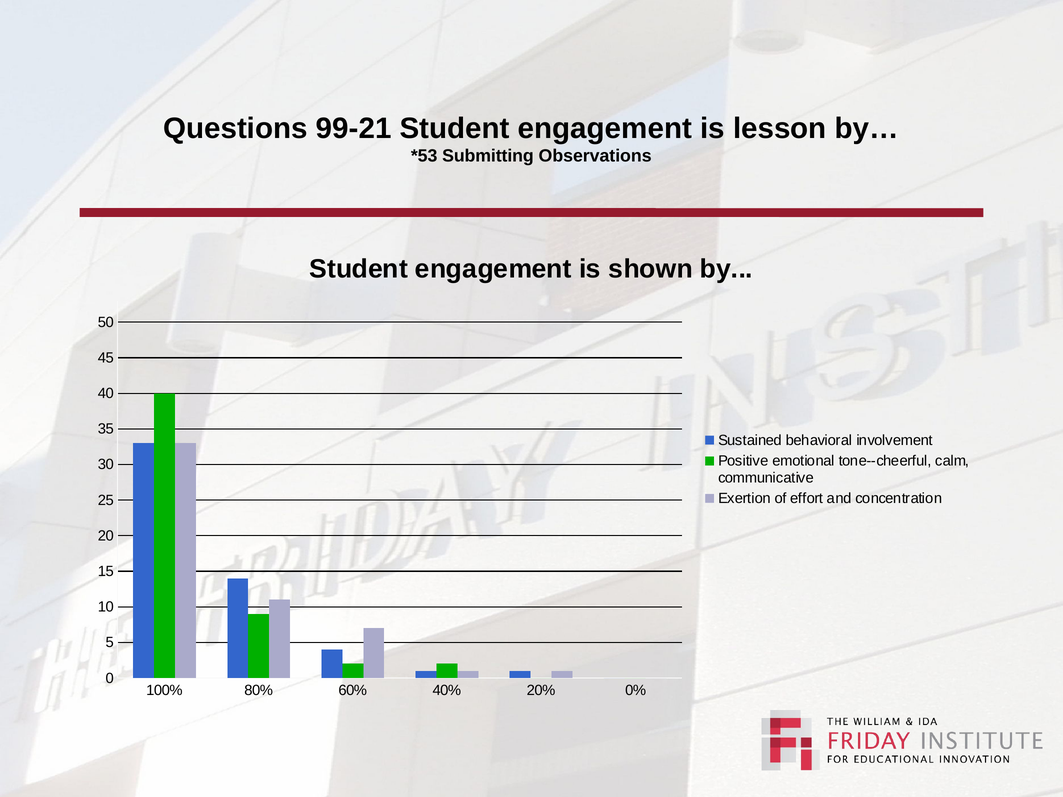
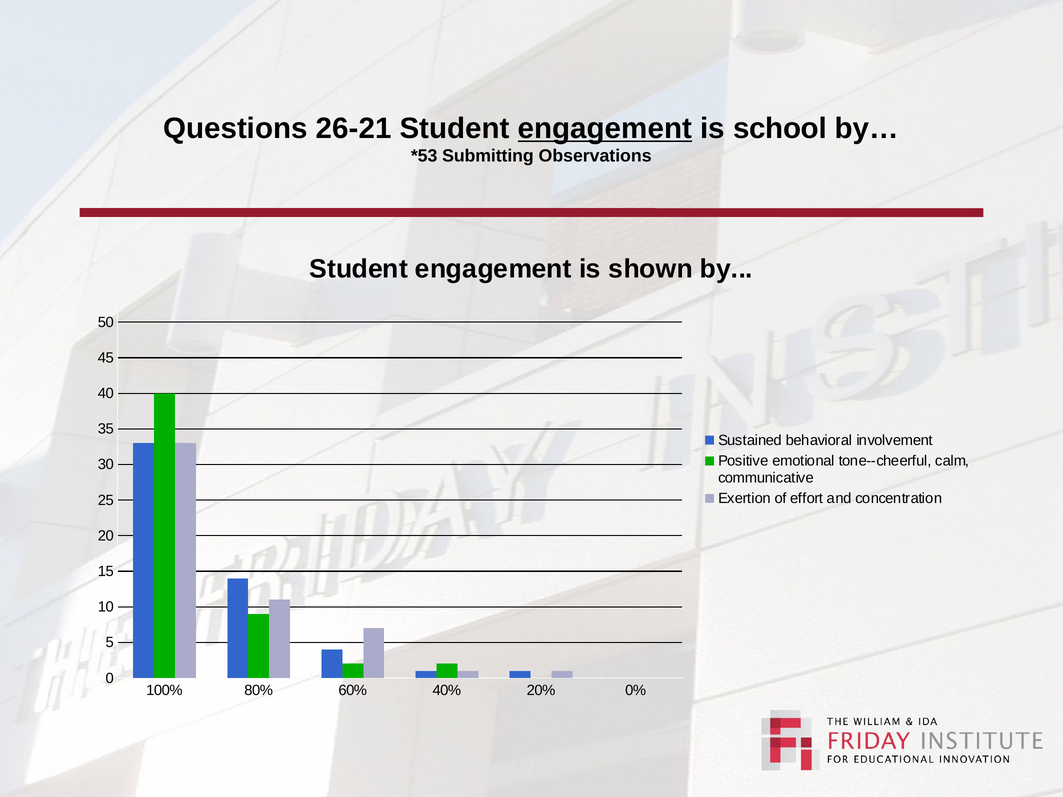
99-21: 99-21 -> 26-21 (354, 129)
engagement underline: none -> present (605, 129)
lesson: lesson -> school (780, 129)
